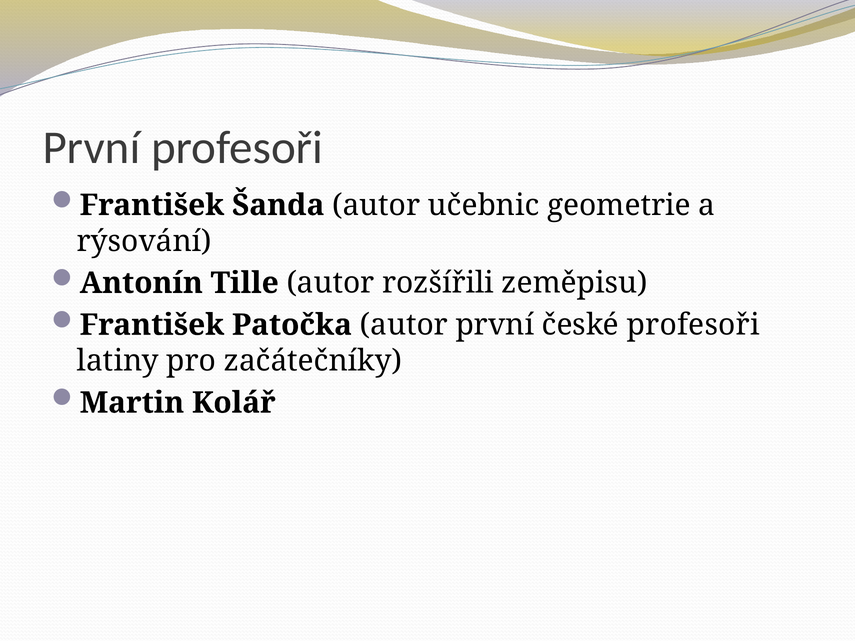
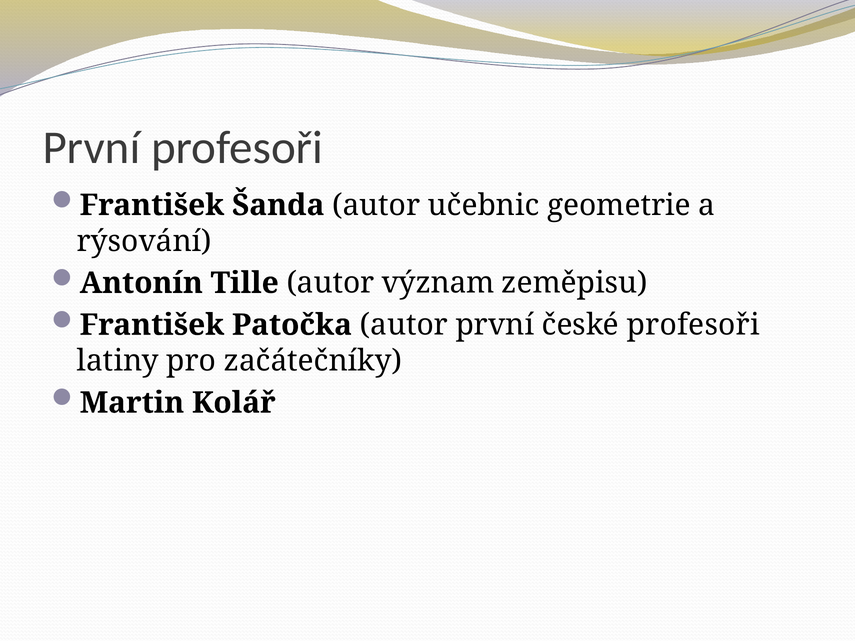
rozšířili: rozšířili -> význam (438, 283)
